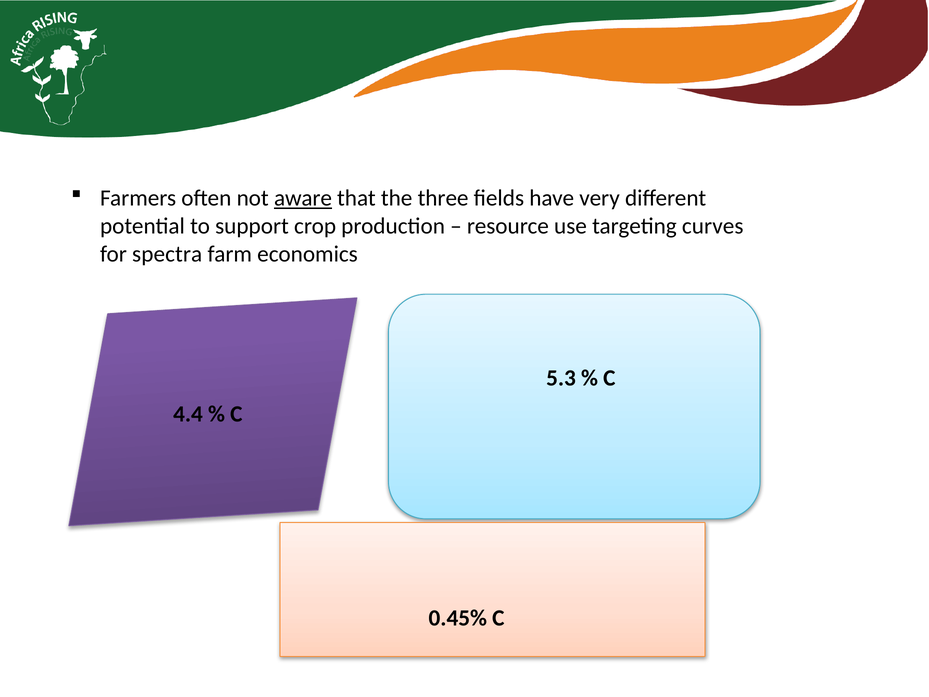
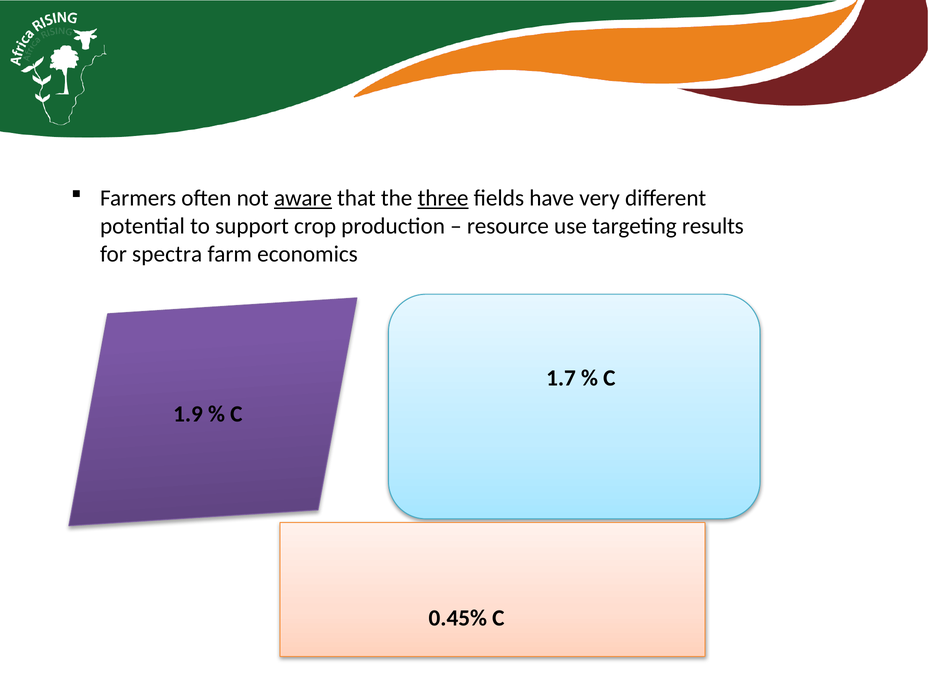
three underline: none -> present (443, 198)
curves: curves -> results (713, 226)
5.3: 5.3 -> 1.7 (561, 378)
4.4: 4.4 -> 1.9 (188, 414)
